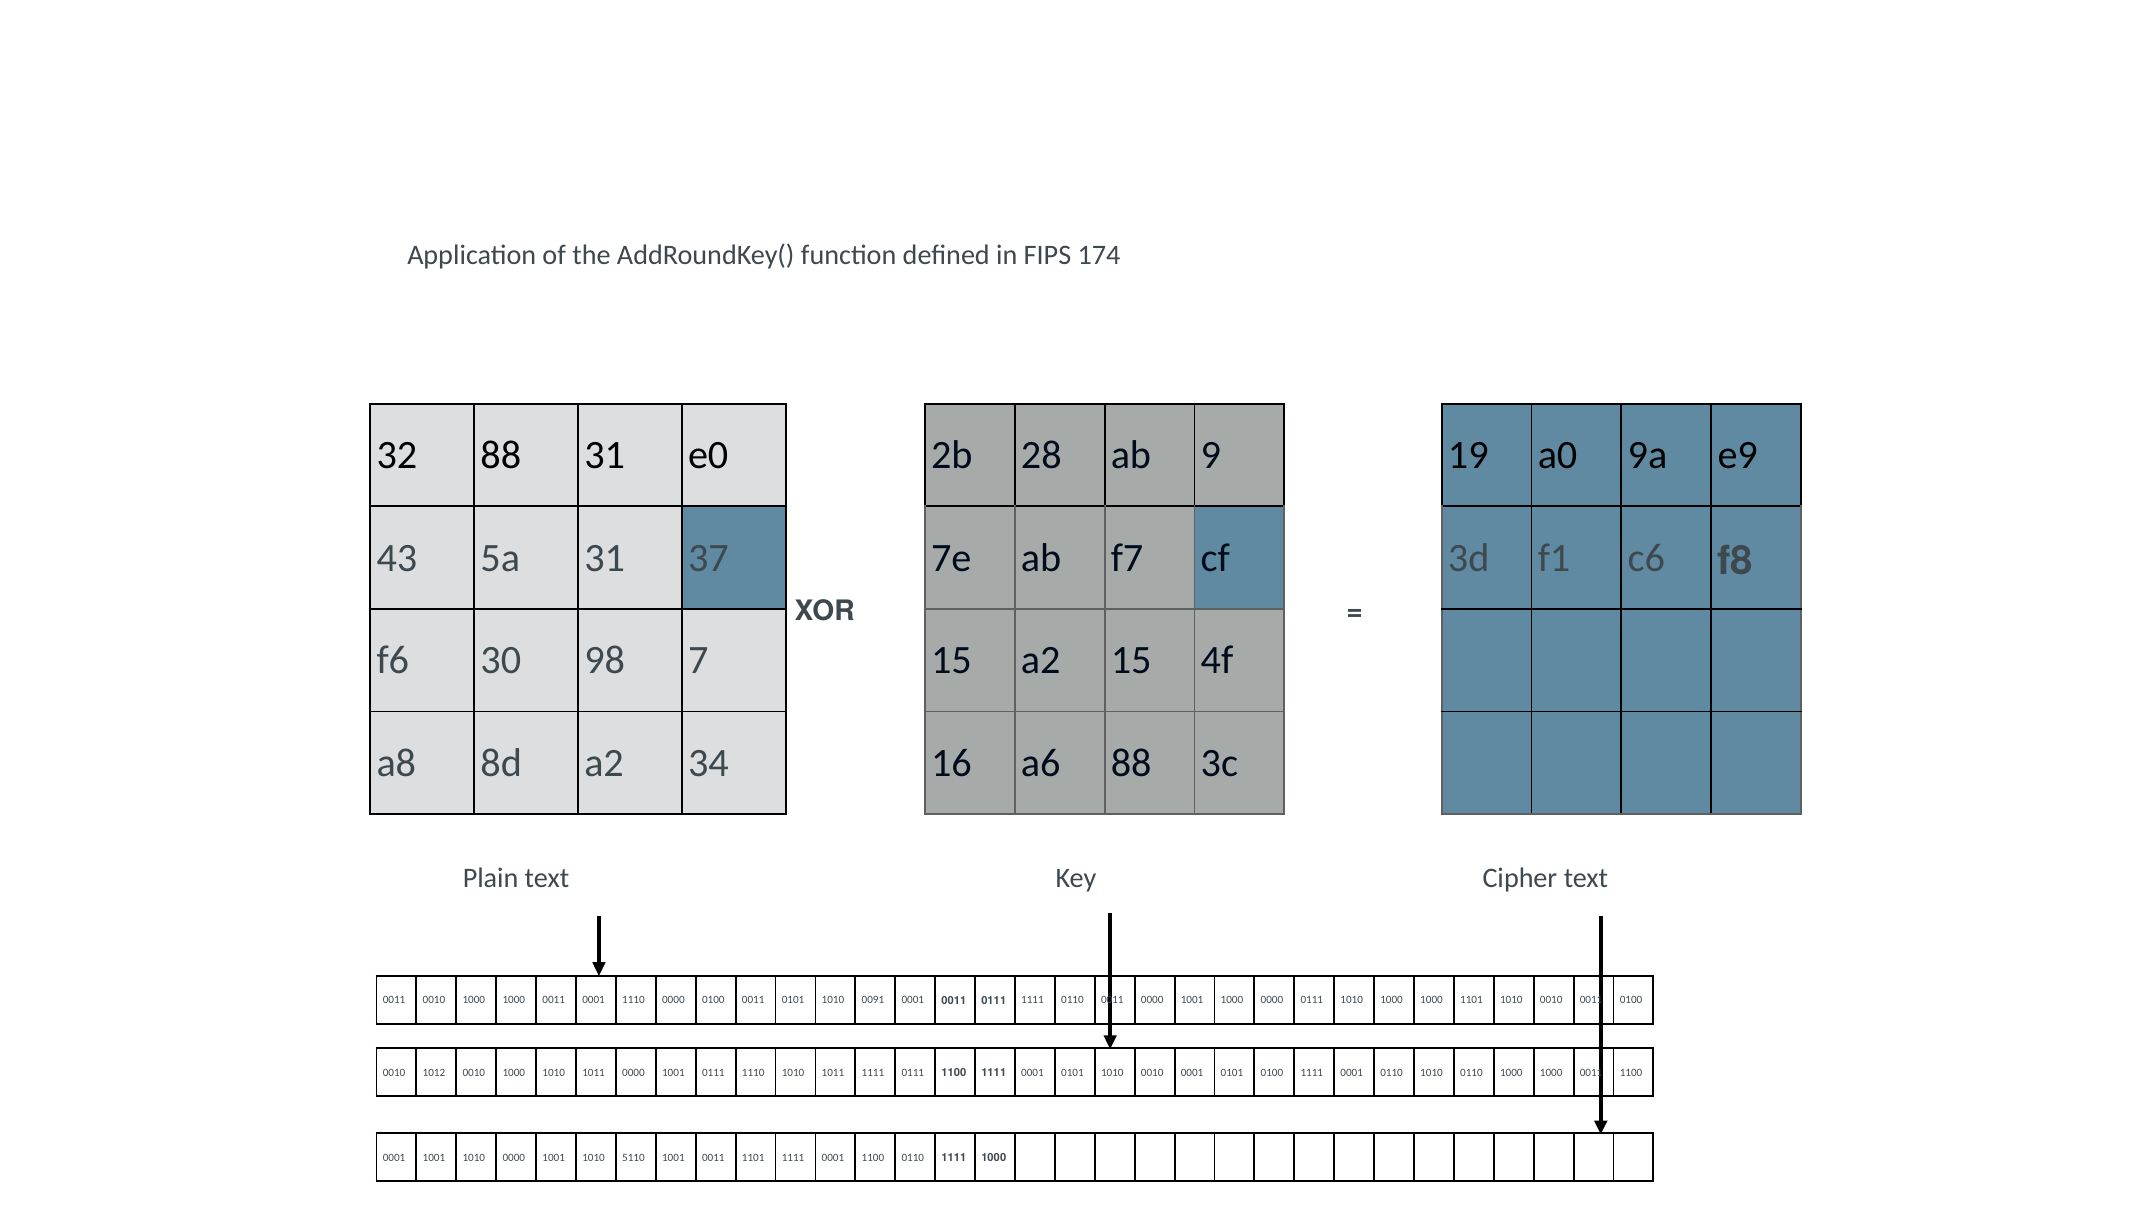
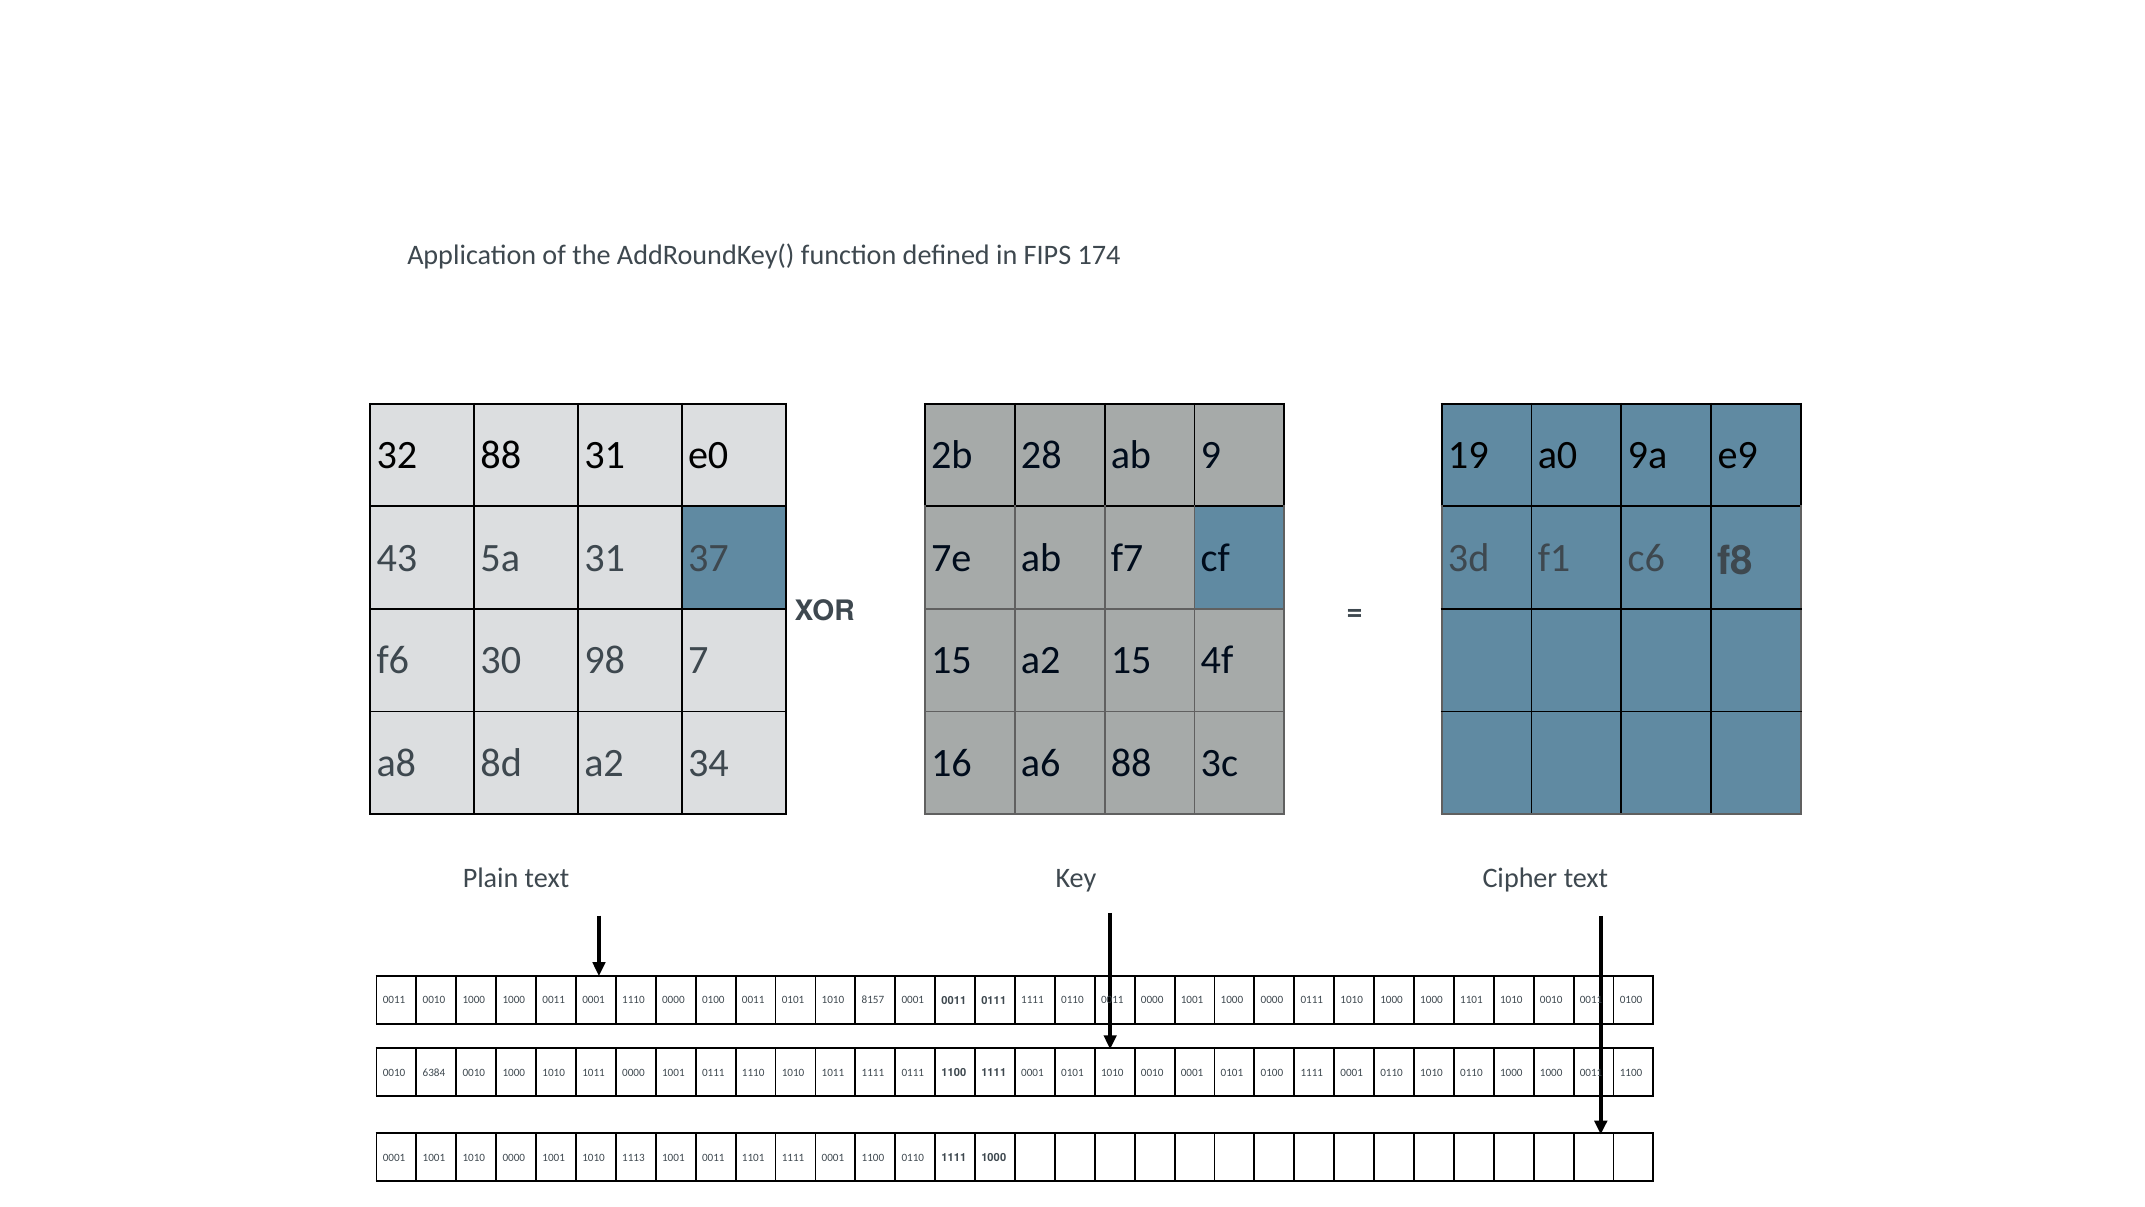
0091: 0091 -> 8157 (873, 1000)
1012: 1012 -> 6384 (434, 1072)
5110: 5110 -> 1113 (633, 1157)
